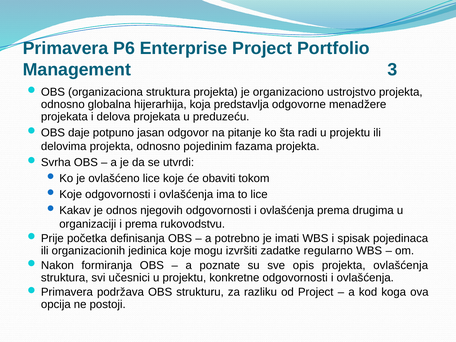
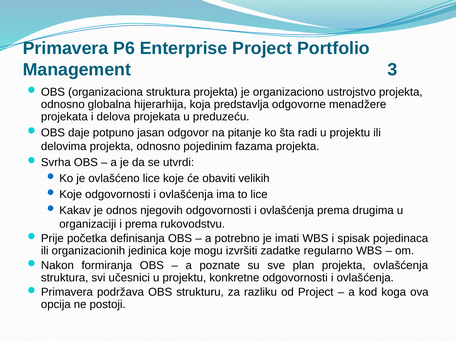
tokom: tokom -> velikih (254, 178)
opis: opis -> plan (303, 265)
